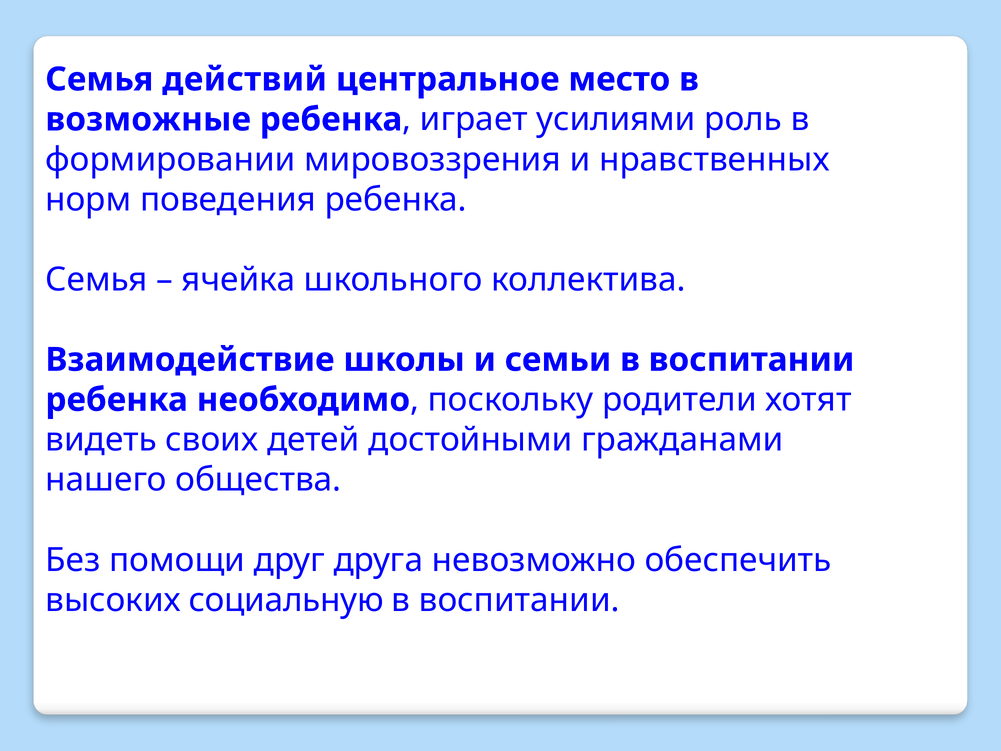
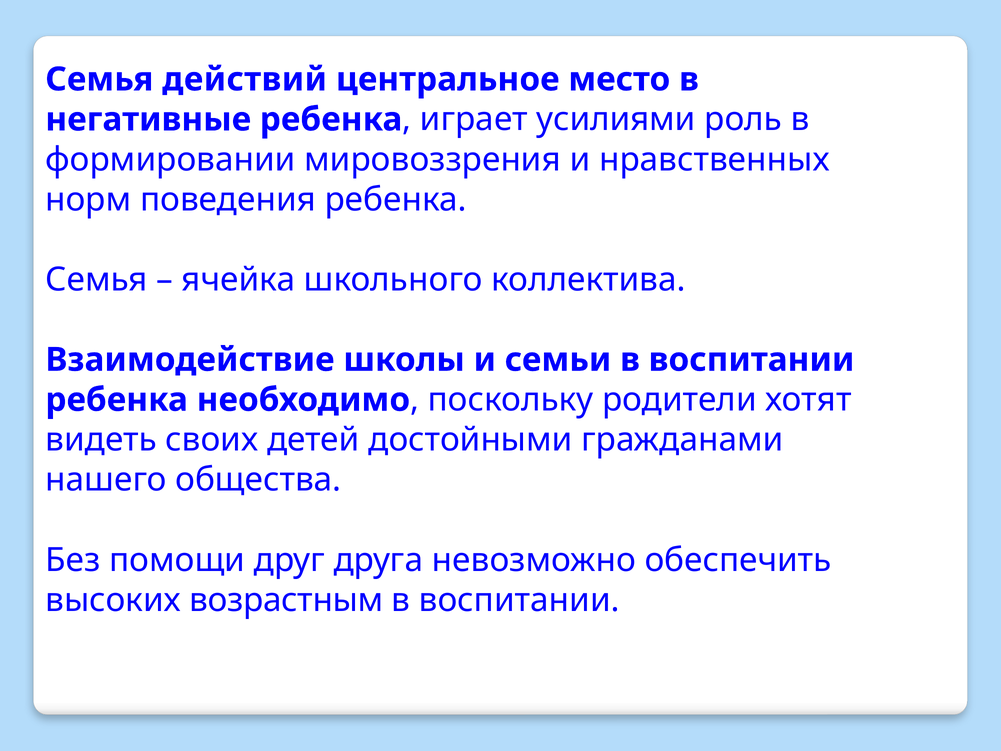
возможные: возможные -> негативные (148, 119)
социальную: социальную -> возрастным (286, 600)
